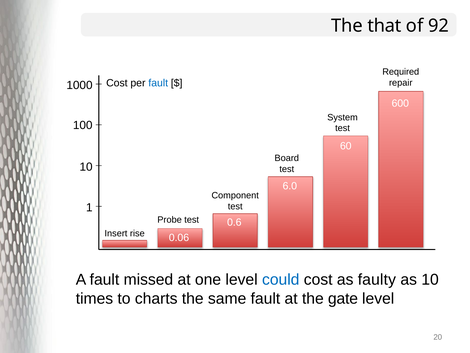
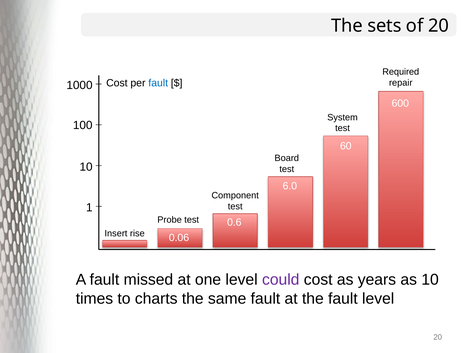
that: that -> sets (384, 26)
of 92: 92 -> 20 (438, 26)
could colour: blue -> purple (281, 279)
faulty: faulty -> years (377, 279)
the gate: gate -> fault (343, 298)
